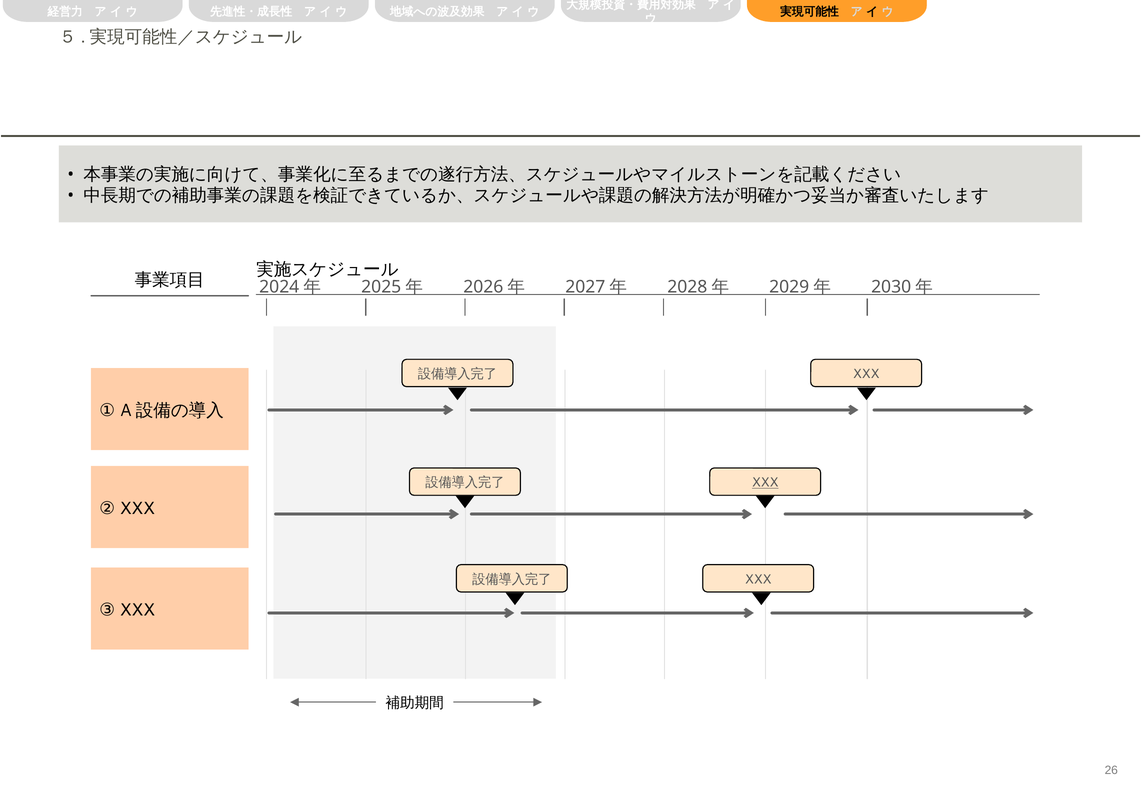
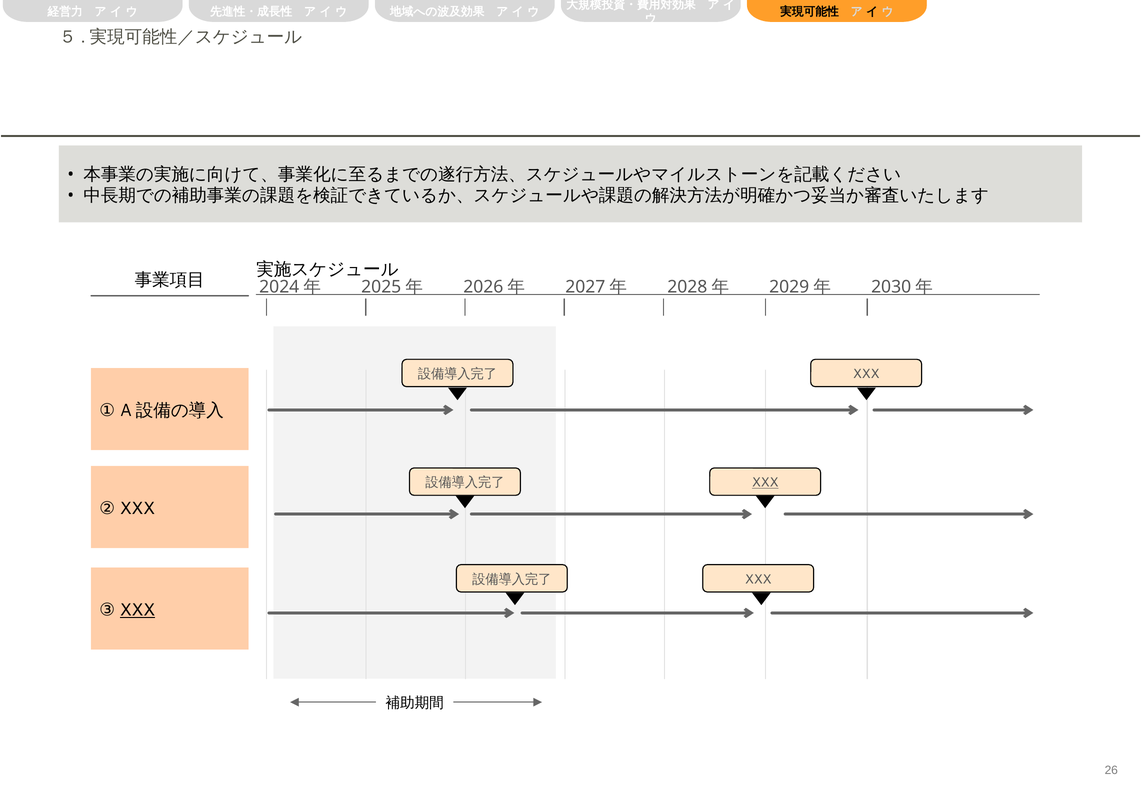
XXX underline: none -> present (137, 610)
